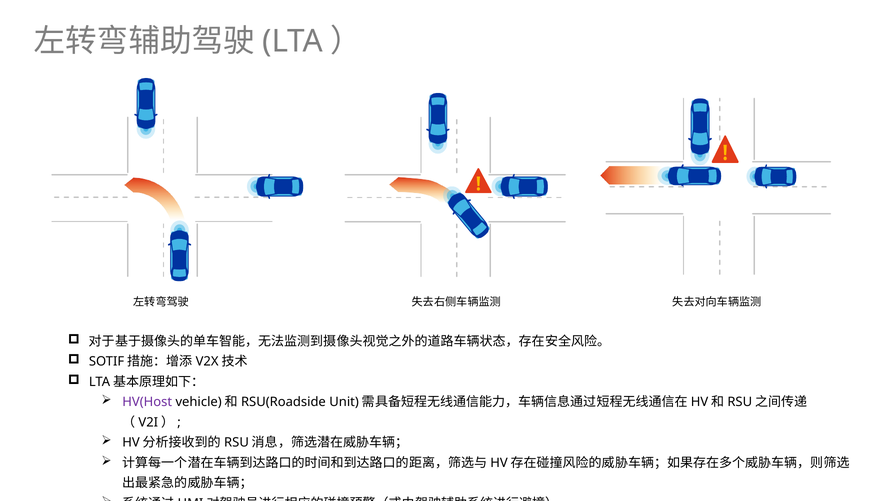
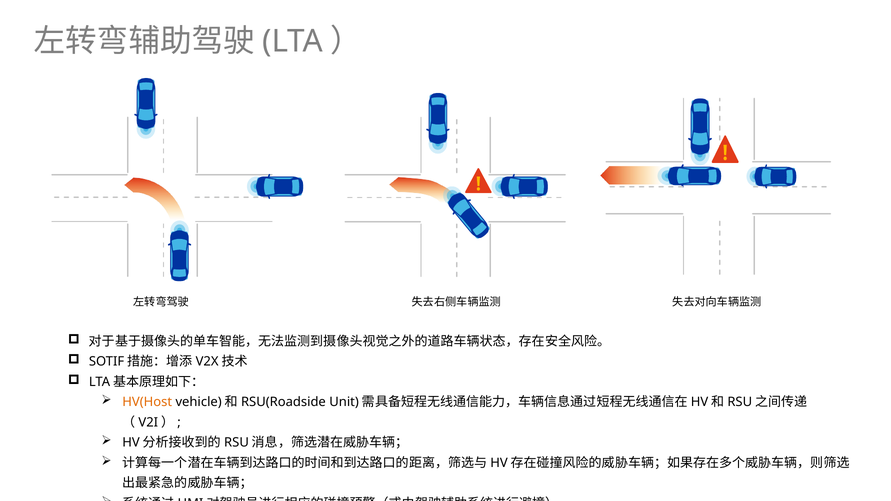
HV(Host colour: purple -> orange (147, 402)
